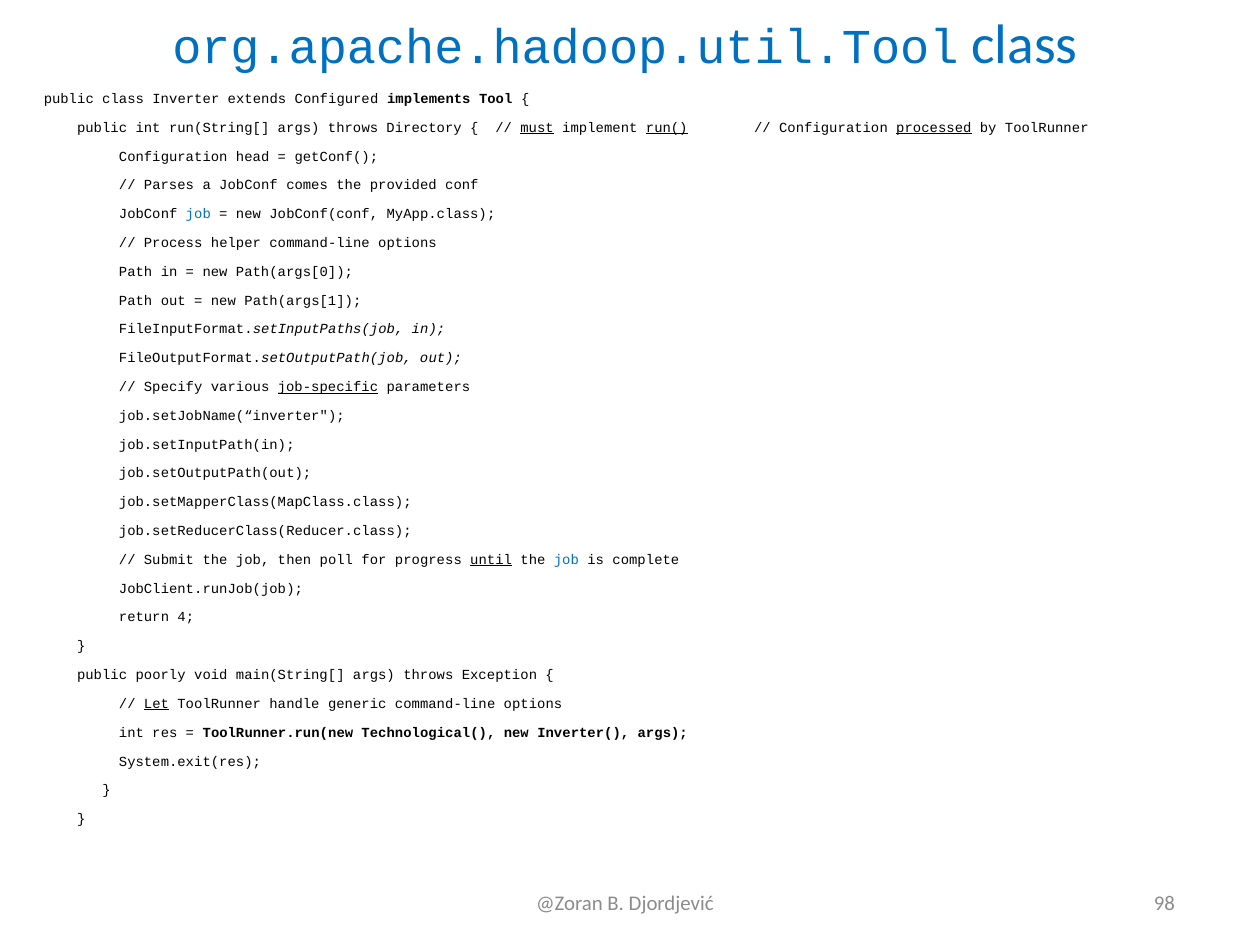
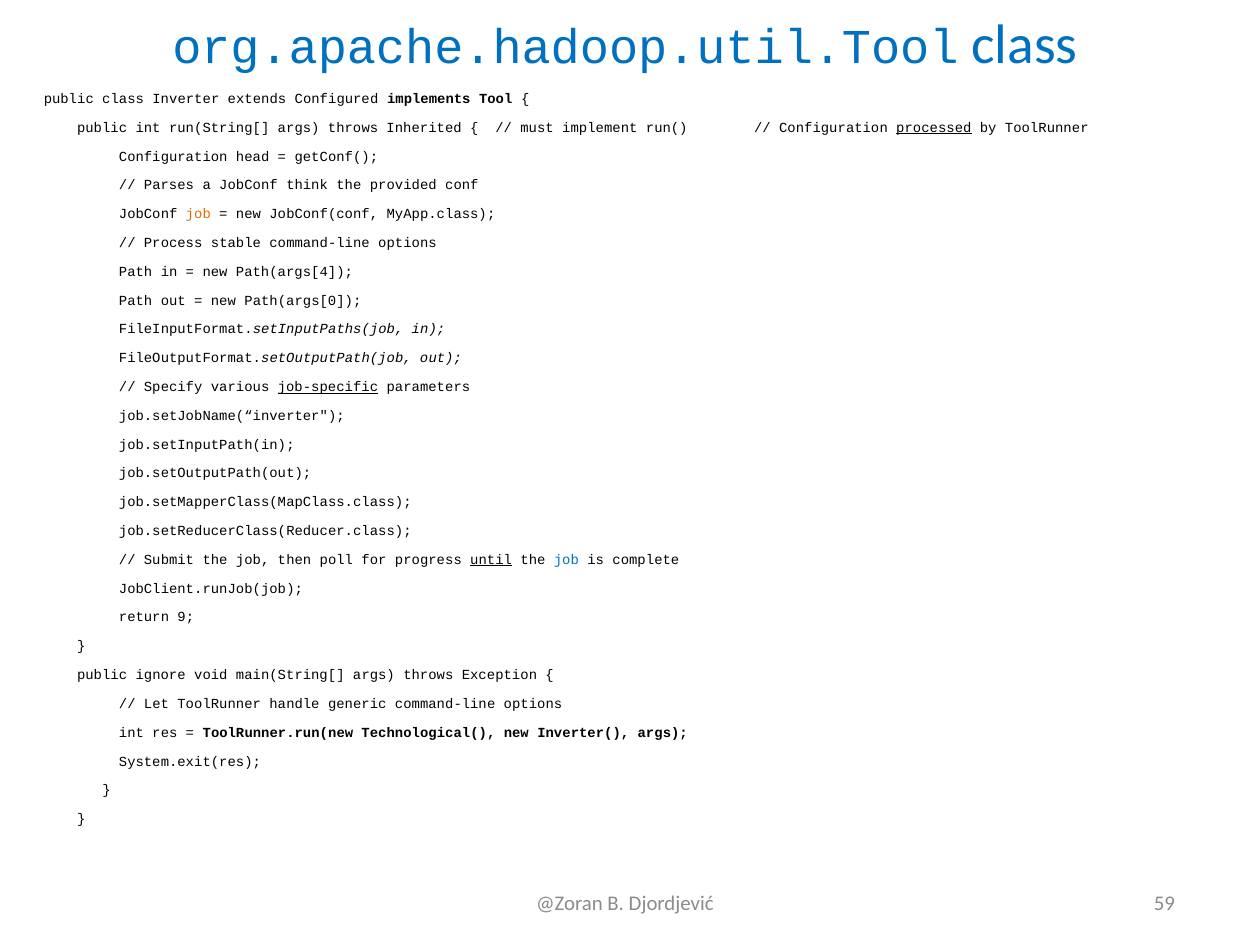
Directory: Directory -> Inherited (424, 128)
must underline: present -> none (537, 128)
run( underline: present -> none (667, 128)
comes: comes -> think (307, 185)
job colour: blue -> orange (198, 214)
helper: helper -> stable (236, 243)
Path(args[0: Path(args[0 -> Path(args[4 (294, 272)
Path(args[1: Path(args[1 -> Path(args[0 (303, 300)
4: 4 -> 9 (186, 617)
poorly: poorly -> ignore (161, 675)
Let underline: present -> none (156, 703)
98: 98 -> 59 (1164, 903)
